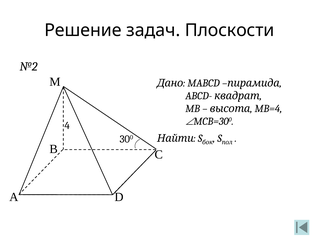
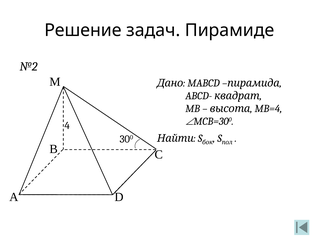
Плоскости: Плоскости -> Пирамиде (230, 30)
